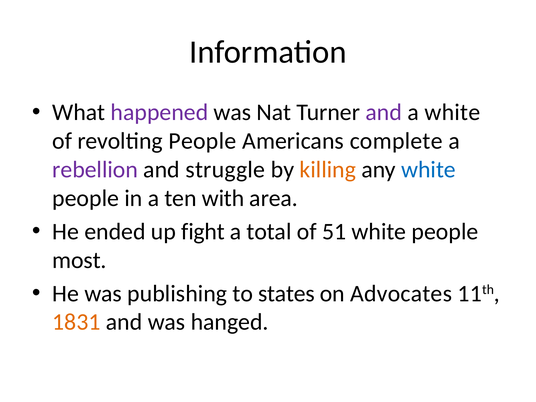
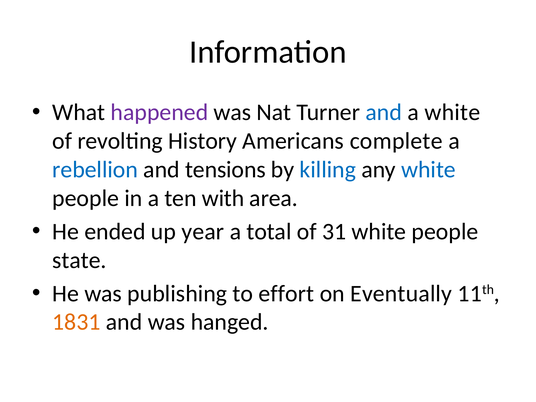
and colour: purple -> blue (384, 112)
revolting People: People -> History (203, 141)
rebellion colour: purple -> blue (95, 170)
struggle: struggle -> tensions (225, 170)
killing colour: orange -> blue (328, 170)
fight: fight -> year (203, 232)
51: 51 -> 31 (334, 232)
most: most -> state (79, 260)
states: states -> effort (286, 294)
Advocates: Advocates -> Eventually (401, 294)
